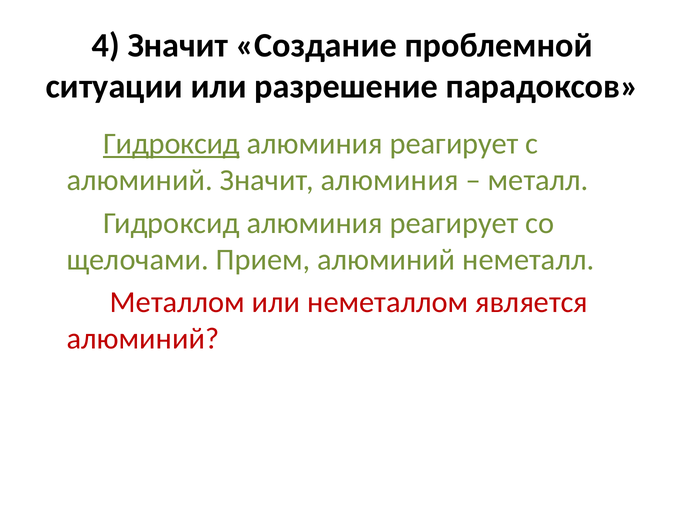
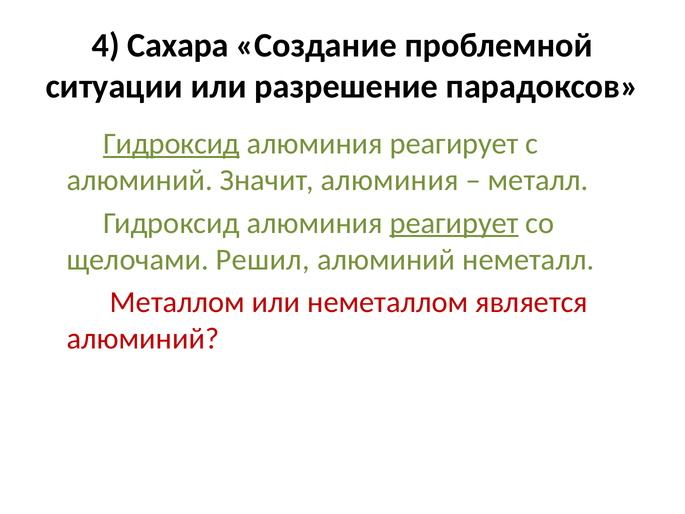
4 Значит: Значит -> Сахара (178, 45)
реагирует underline: none -> present (454, 223)
Прием: Прием -> Решил (263, 259)
